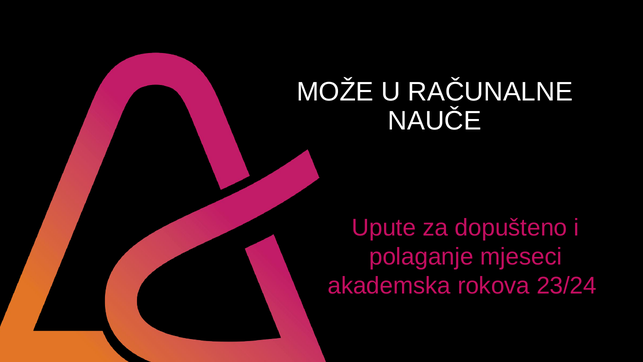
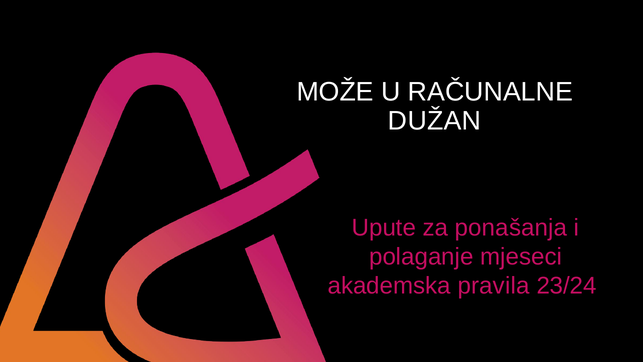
NAUČE: NAUČE -> DUŽAN (435, 121)
dopušteno: dopušteno -> ponašanja (511, 227)
rokova: rokova -> pravila (494, 285)
